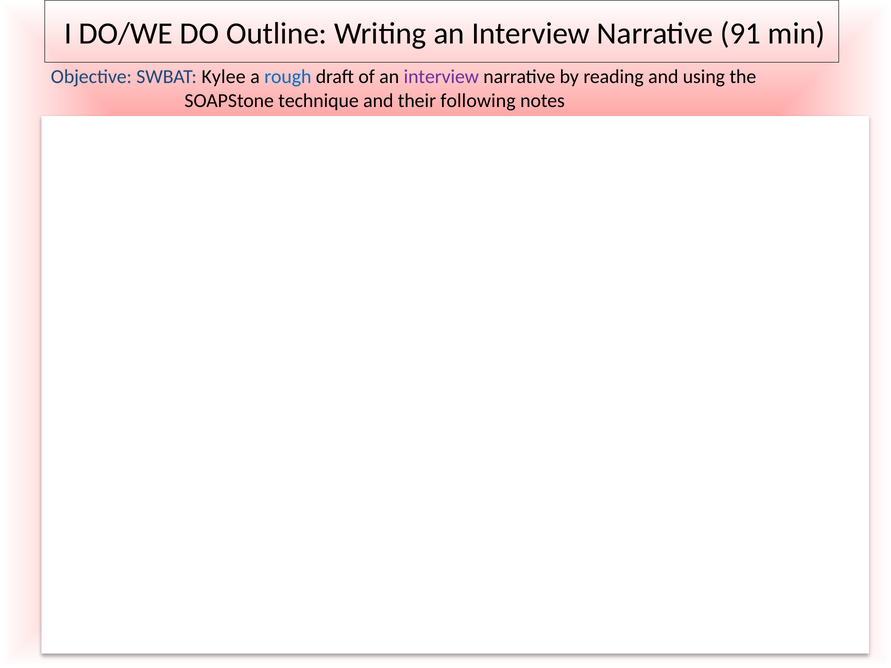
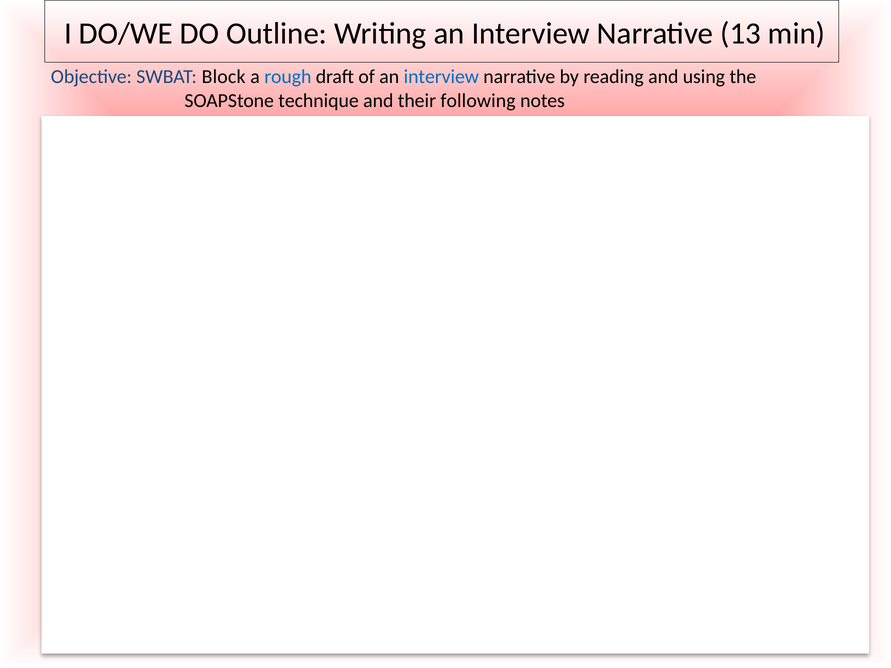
91: 91 -> 13 (741, 33)
Kylee: Kylee -> Block (224, 77)
interview colour: purple -> blue (441, 77)
